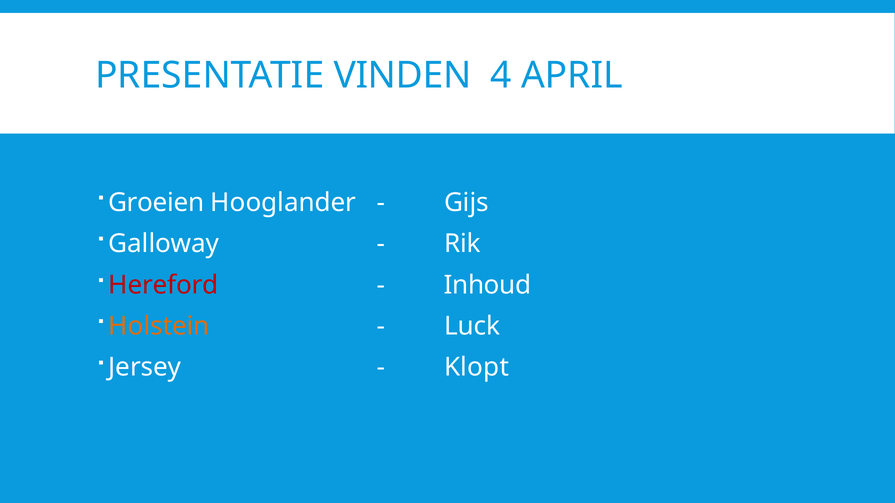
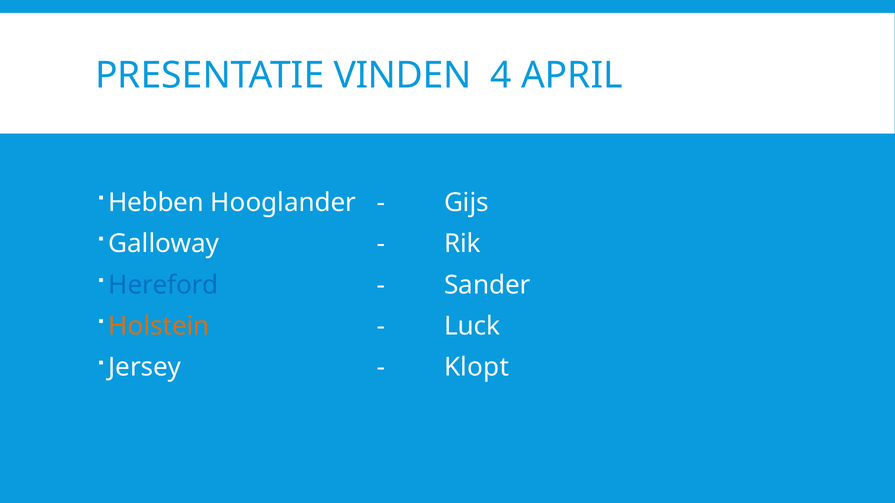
Groeien: Groeien -> Hebben (156, 203)
Hereford colour: red -> blue (163, 285)
Inhoud: Inhoud -> Sander (487, 285)
